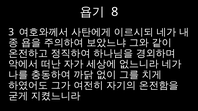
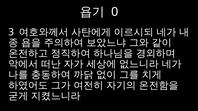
8: 8 -> 0 (115, 12)
